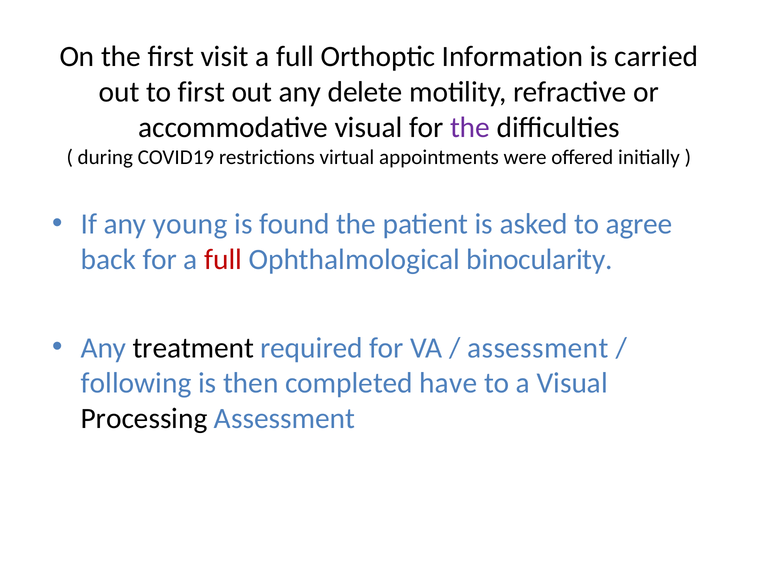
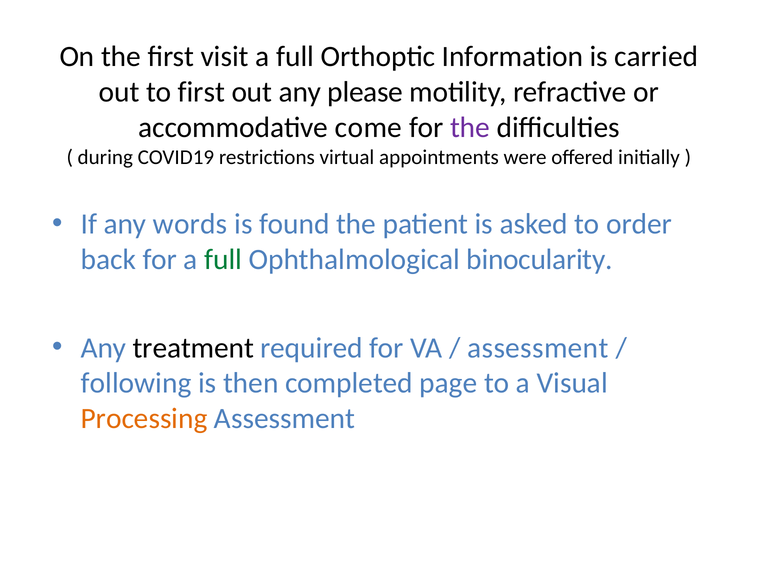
delete: delete -> please (365, 92)
accommodative visual: visual -> come (369, 128)
young: young -> words (190, 224)
agree: agree -> order (639, 224)
full colour: red -> green (223, 260)
have: have -> page (448, 384)
Processing colour: black -> orange (144, 419)
